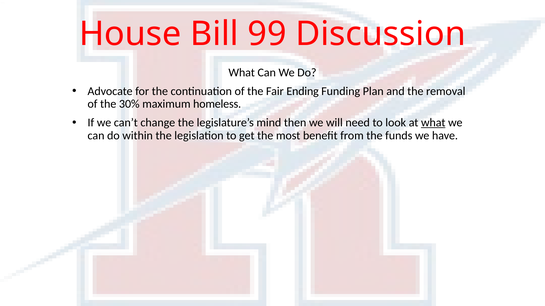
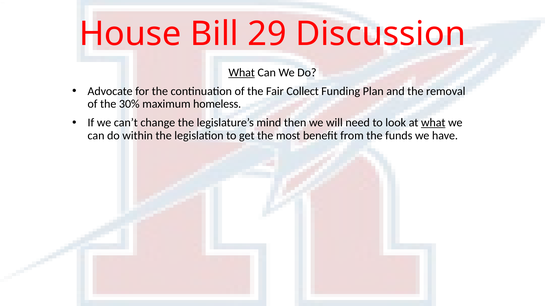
99: 99 -> 29 (267, 34)
What underline: none -> present (242, 73)
Ending: Ending -> Collect (303, 91)
